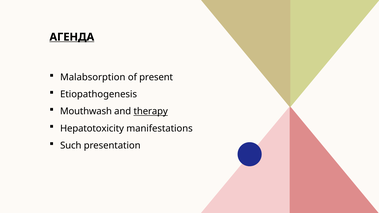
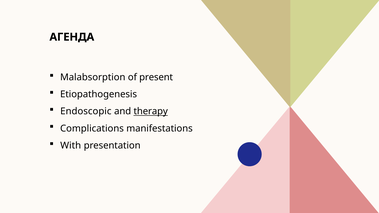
АГЕНДА underline: present -> none (72, 37)
Mouthwash: Mouthwash -> Endoscopic (86, 111)
Hepatotoxicity: Hepatotoxicity -> Complications (92, 128)
Such: Such -> With (71, 146)
